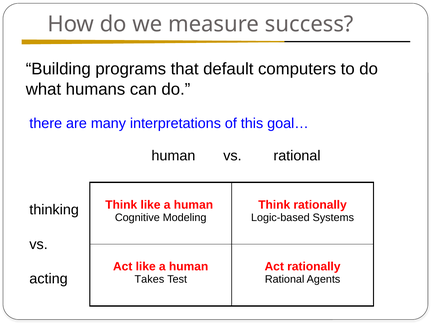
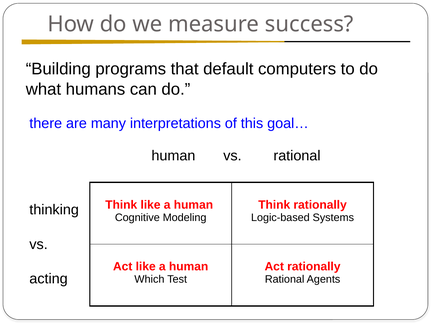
Takes: Takes -> Which (149, 279)
